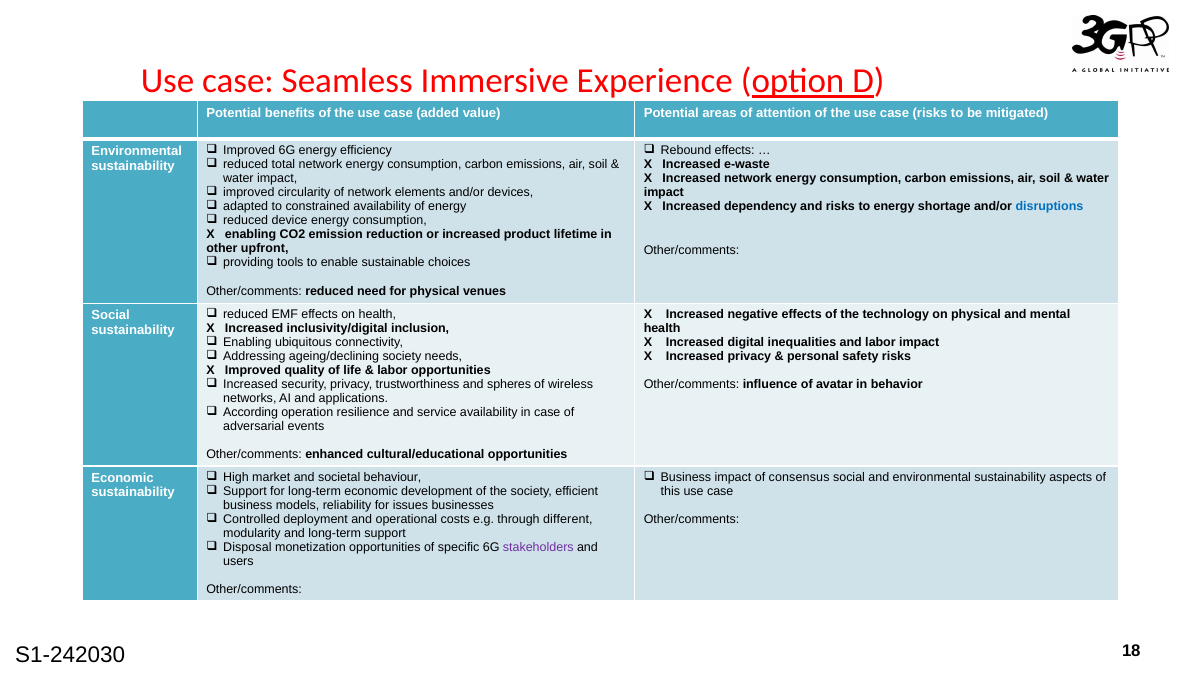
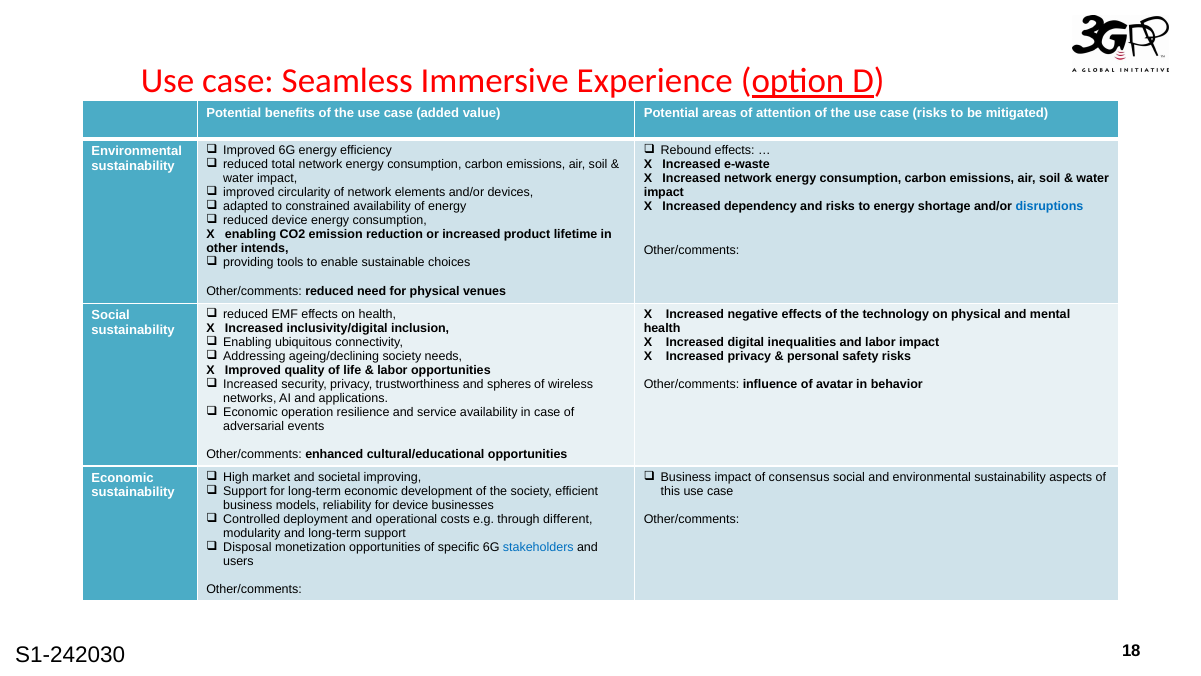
upfront: upfront -> intends (265, 249)
According: According -> Economic (251, 412)
behaviour: behaviour -> improving (392, 477)
for issues: issues -> device (410, 505)
stakeholders colour: purple -> blue (538, 547)
